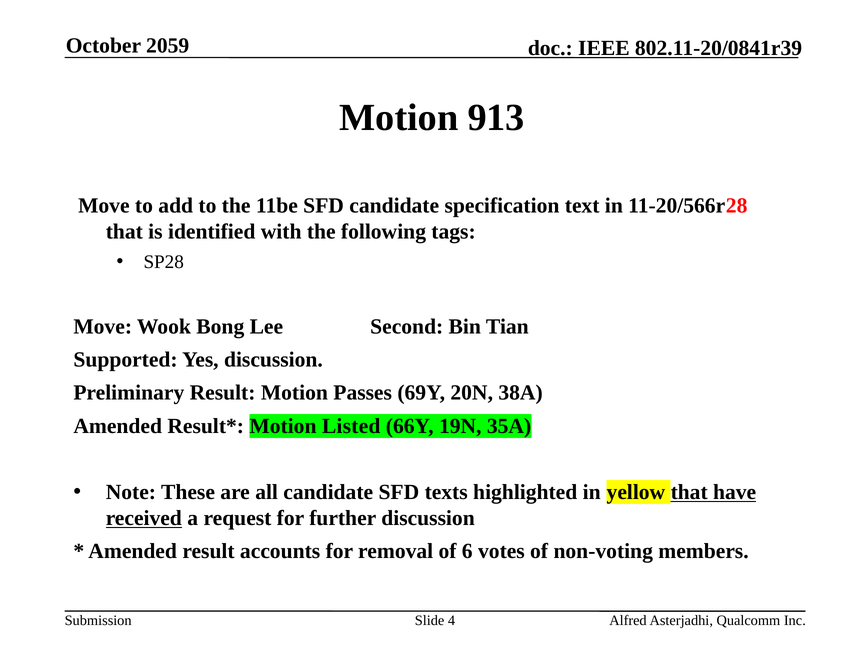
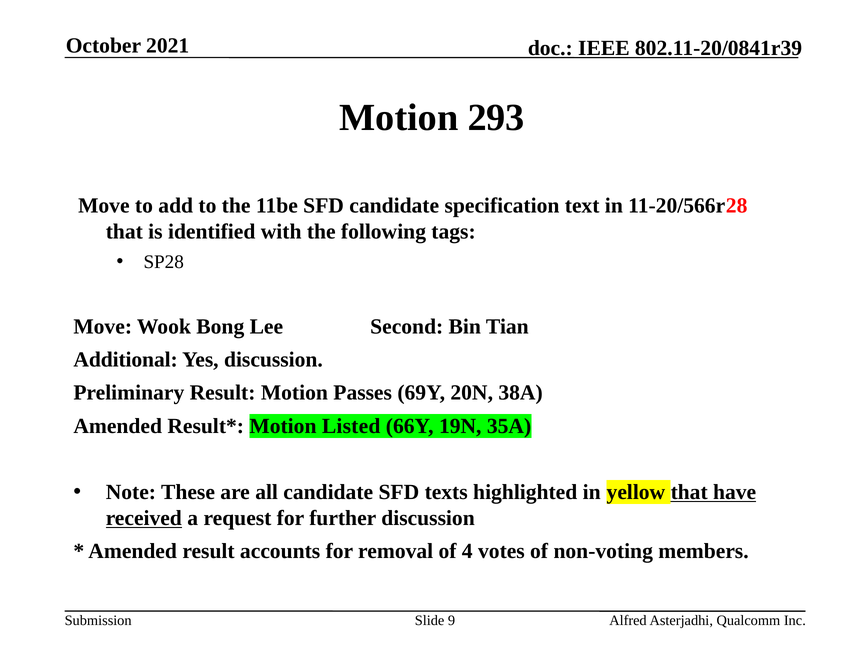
2059: 2059 -> 2021 (168, 46)
913: 913 -> 293 (496, 118)
Supported: Supported -> Additional (126, 360)
6: 6 -> 4 (467, 551)
4: 4 -> 9 (452, 621)
